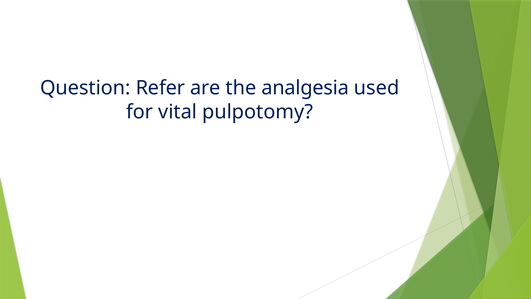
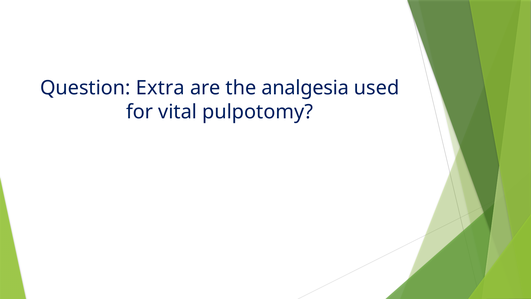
Refer: Refer -> Extra (160, 88)
